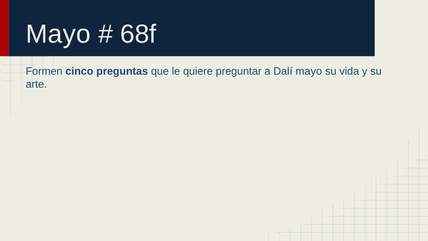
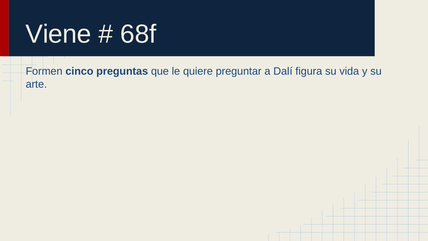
Mayo: Mayo -> Viene (59, 34)
Dalí mayo: mayo -> figura (309, 71)
